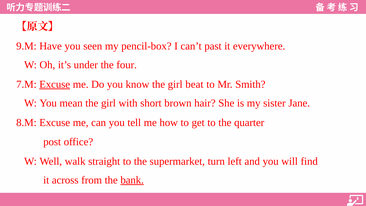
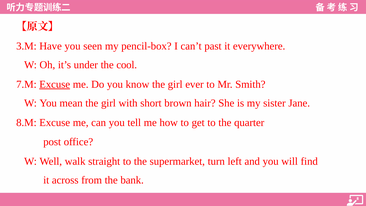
9.M: 9.M -> 3.M (26, 46)
four: four -> cool (127, 65)
beat: beat -> ever (194, 84)
bank underline: present -> none (132, 180)
